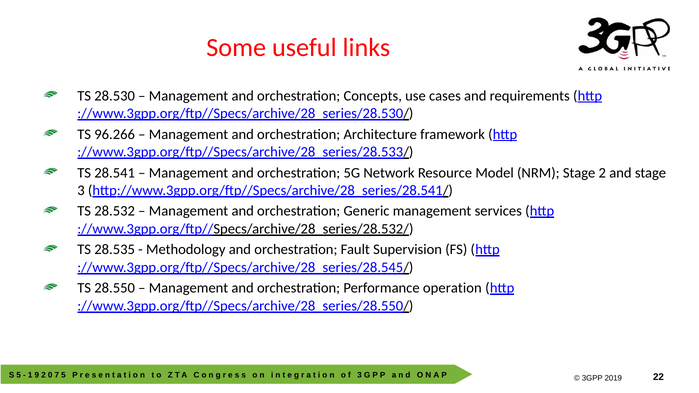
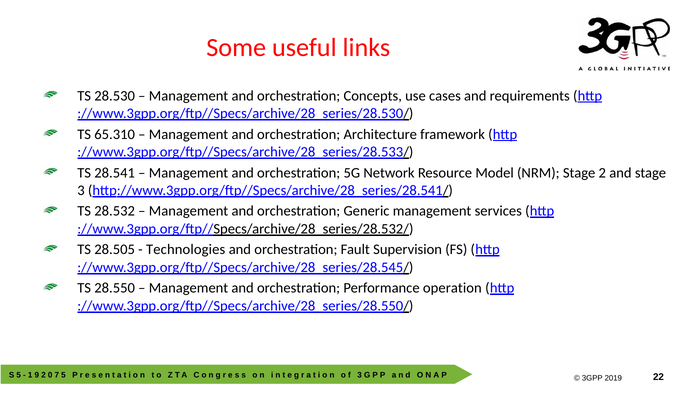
96.266: 96.266 -> 65.310 (115, 134)
28.535: 28.535 -> 28.505 (115, 250)
Methodology: Methodology -> Technologies (186, 250)
